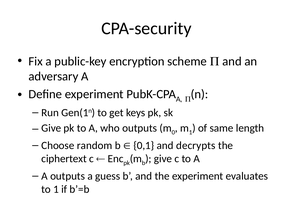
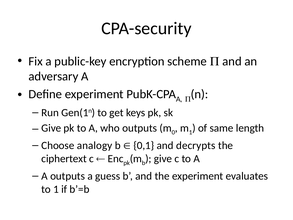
random: random -> analogy (95, 145)
